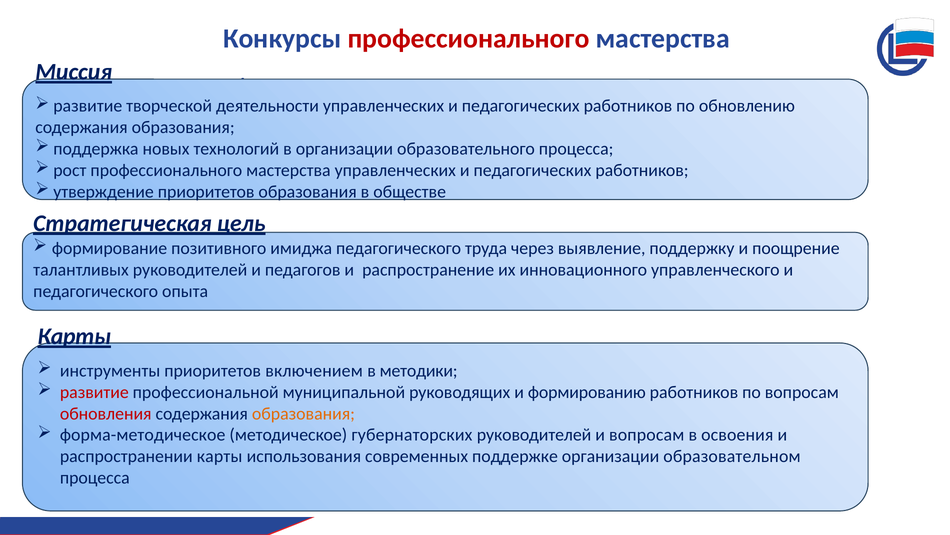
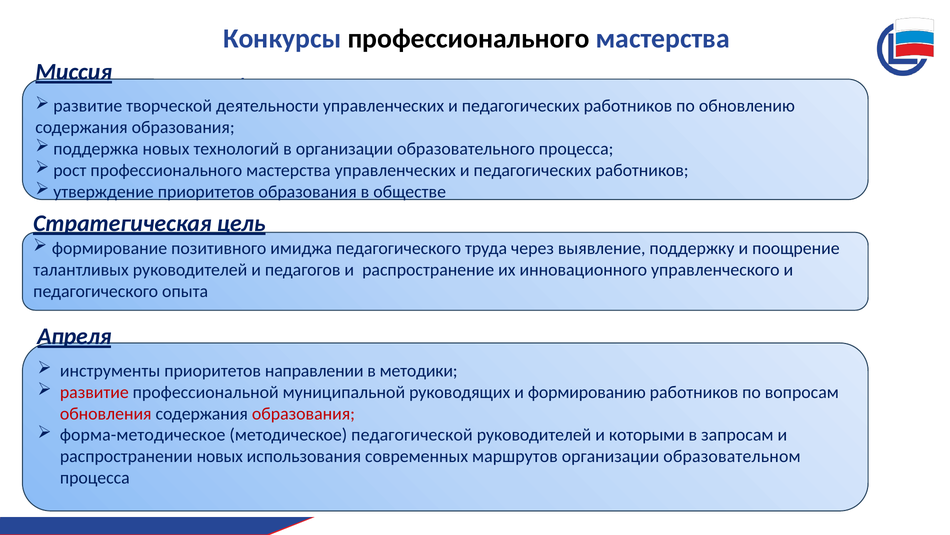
профессионального colour: red -> black (469, 38)
Карты: Карты -> Апреля (74, 336)
включением: включением -> направлении (314, 370)
образования colour: orange -> red (303, 413)
губернаторских: губернаторских -> педагогической (412, 435)
и вопросам: вопросам -> которыми (647, 435)
освоения: освоения -> запросам (737, 435)
распространении карты: карты -> новых (220, 456)
поддержке: поддержке -> маршрутов (515, 456)
